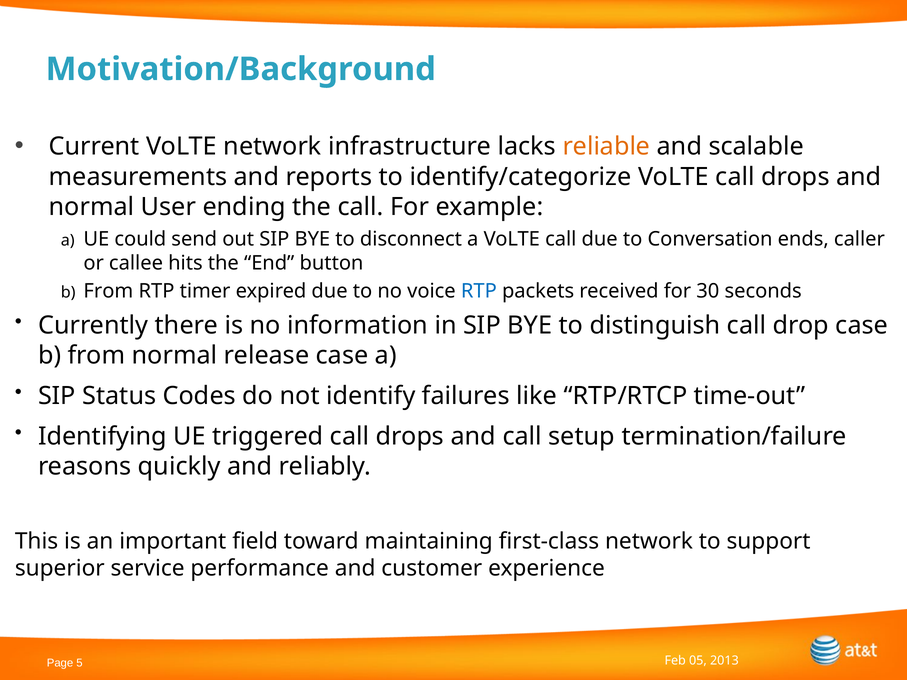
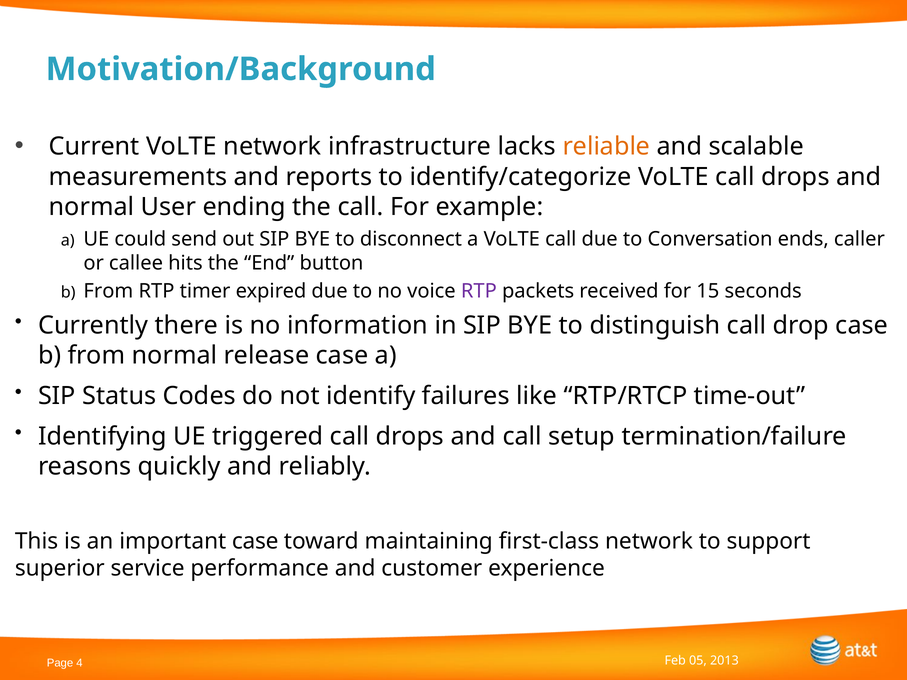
RTP colour: blue -> purple (479, 291)
30: 30 -> 15 (708, 291)
important field: field -> case (255, 541)
5: 5 -> 4 (80, 663)
